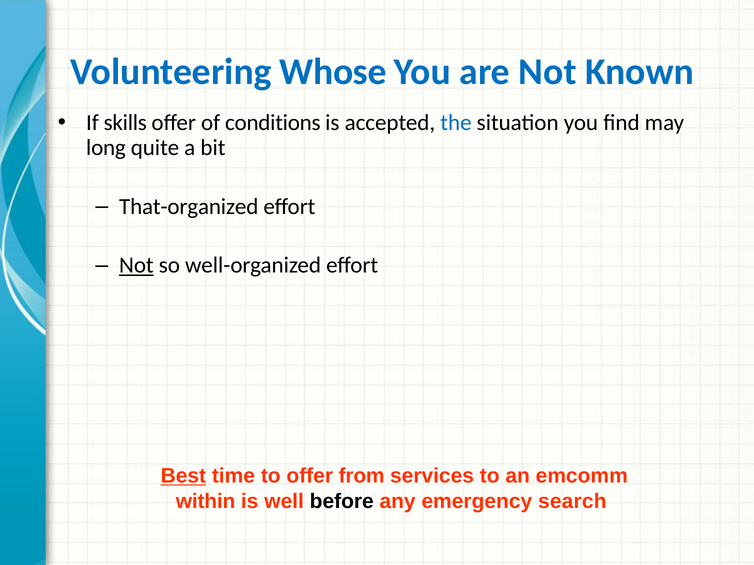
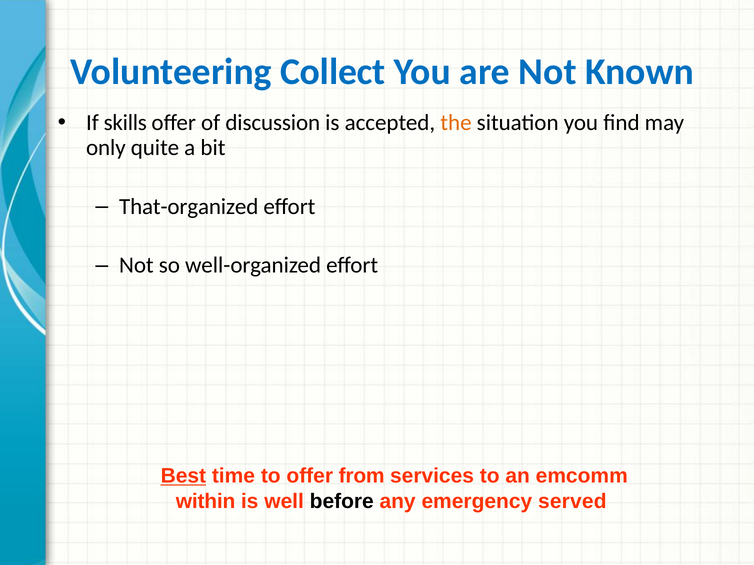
Whose: Whose -> Collect (333, 72)
conditions: conditions -> discussion (273, 123)
the colour: blue -> orange (456, 123)
long: long -> only (106, 148)
Not underline: present -> none (136, 266)
search: search -> served (572, 502)
